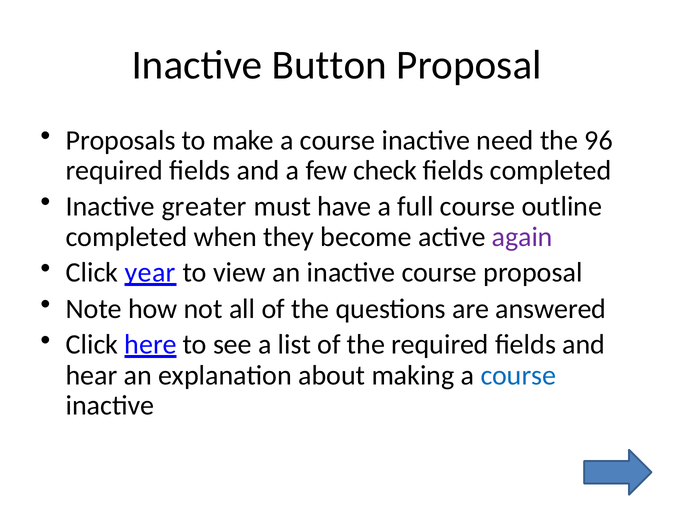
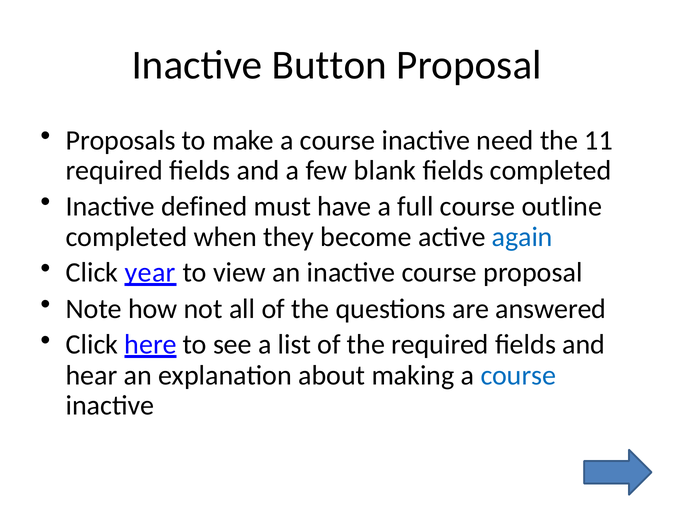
96: 96 -> 11 (599, 140)
check: check -> blank (385, 170)
greater: greater -> defined (204, 206)
again colour: purple -> blue (522, 237)
